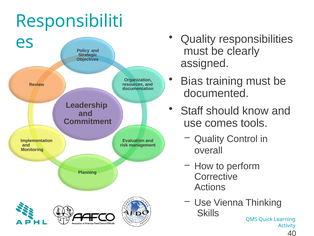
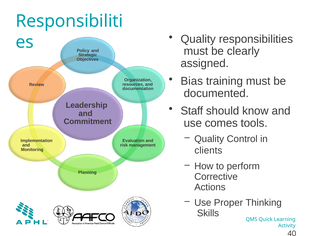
overall: overall -> clients (208, 150)
Vienna: Vienna -> Proper (228, 202)
